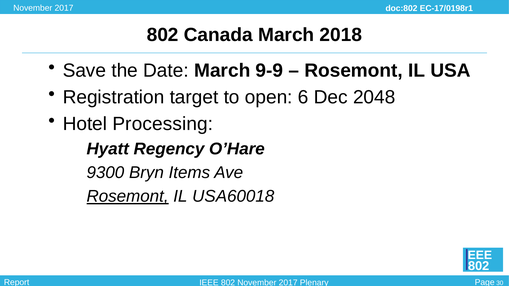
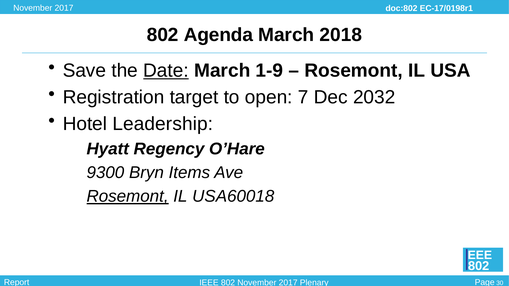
Canada: Canada -> Agenda (218, 35)
Date underline: none -> present (166, 71)
9-9: 9-9 -> 1-9 (269, 71)
6: 6 -> 7 (303, 97)
2048: 2048 -> 2032 (374, 97)
Processing: Processing -> Leadership (163, 124)
